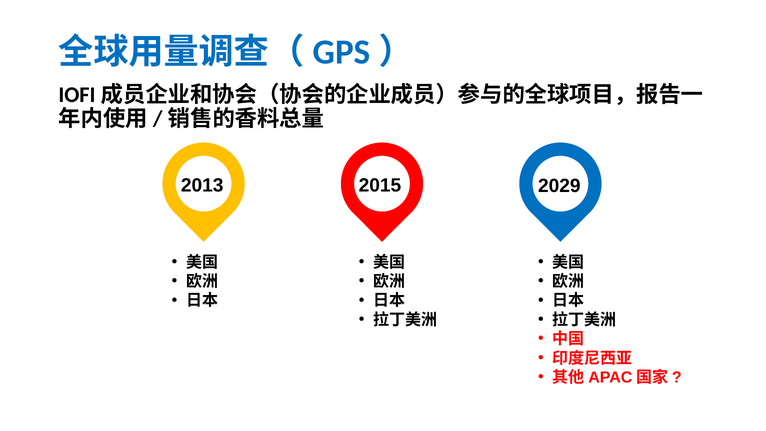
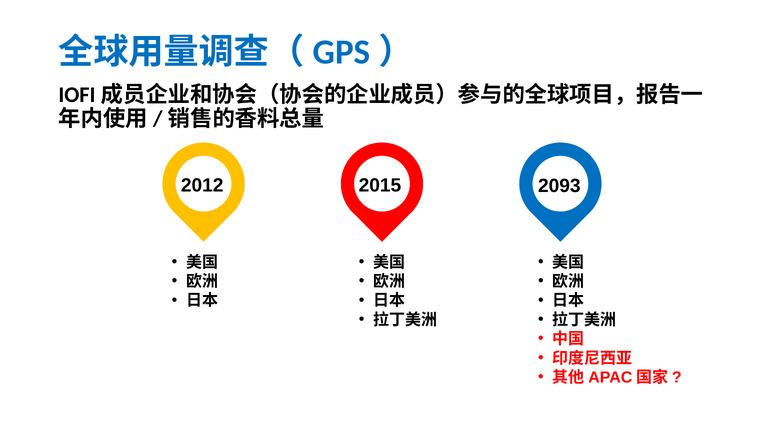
2013: 2013 -> 2012 (202, 185)
2029: 2029 -> 2093 (559, 186)
